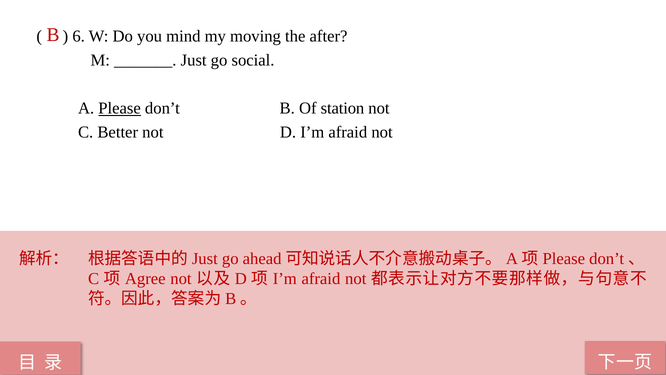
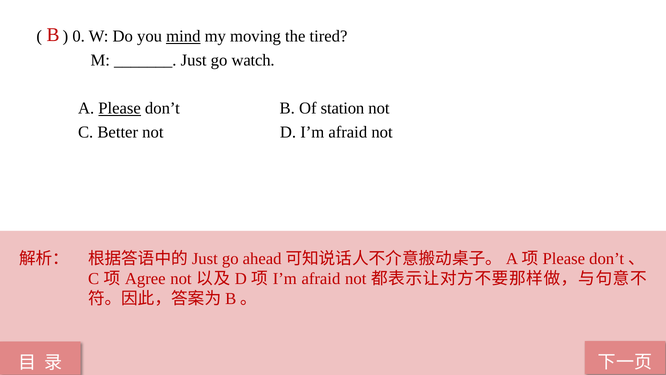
6: 6 -> 0 (79, 36)
mind underline: none -> present (183, 36)
after: after -> tired (329, 36)
social: social -> watch (253, 60)
